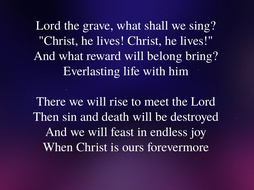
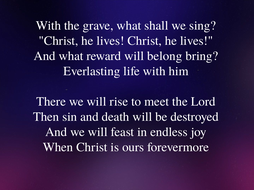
Lord: Lord -> With (48, 26)
